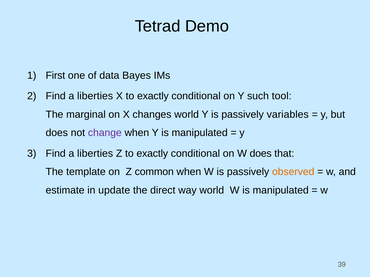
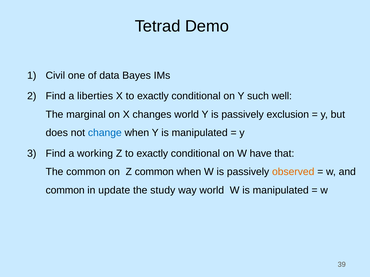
First: First -> Civil (55, 76)
tool: tool -> well (282, 96)
variables: variables -> exclusion (288, 115)
change colour: purple -> blue (105, 133)
liberties: liberties -> working (95, 154)
W does: does -> have (261, 154)
The template: template -> common (86, 172)
estimate: estimate -> common (65, 191)
direct: direct -> study (163, 191)
